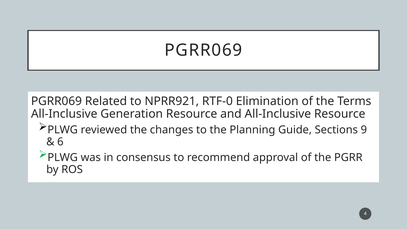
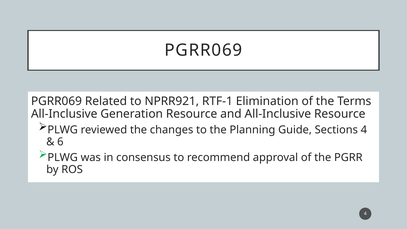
RTF-0: RTF-0 -> RTF-1 (217, 101)
Sections 9: 9 -> 4 (364, 130)
